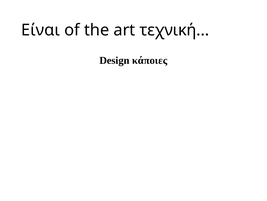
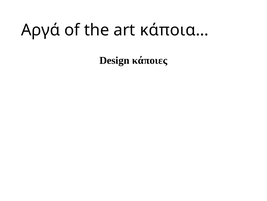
Είναι: Είναι -> Αργά (41, 30)
τεχνική…: τεχνική… -> κάποια… (174, 30)
